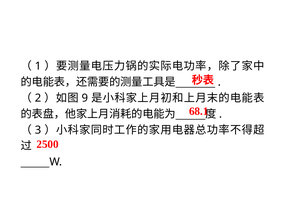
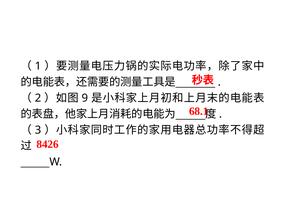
2500: 2500 -> 8426 (48, 144)
